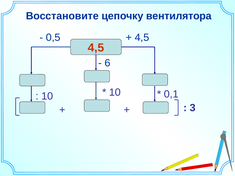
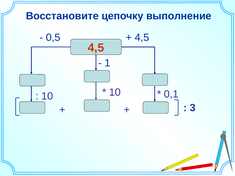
вентилятора: вентилятора -> выполнение (179, 16)
6: 6 -> 1 (108, 63)
